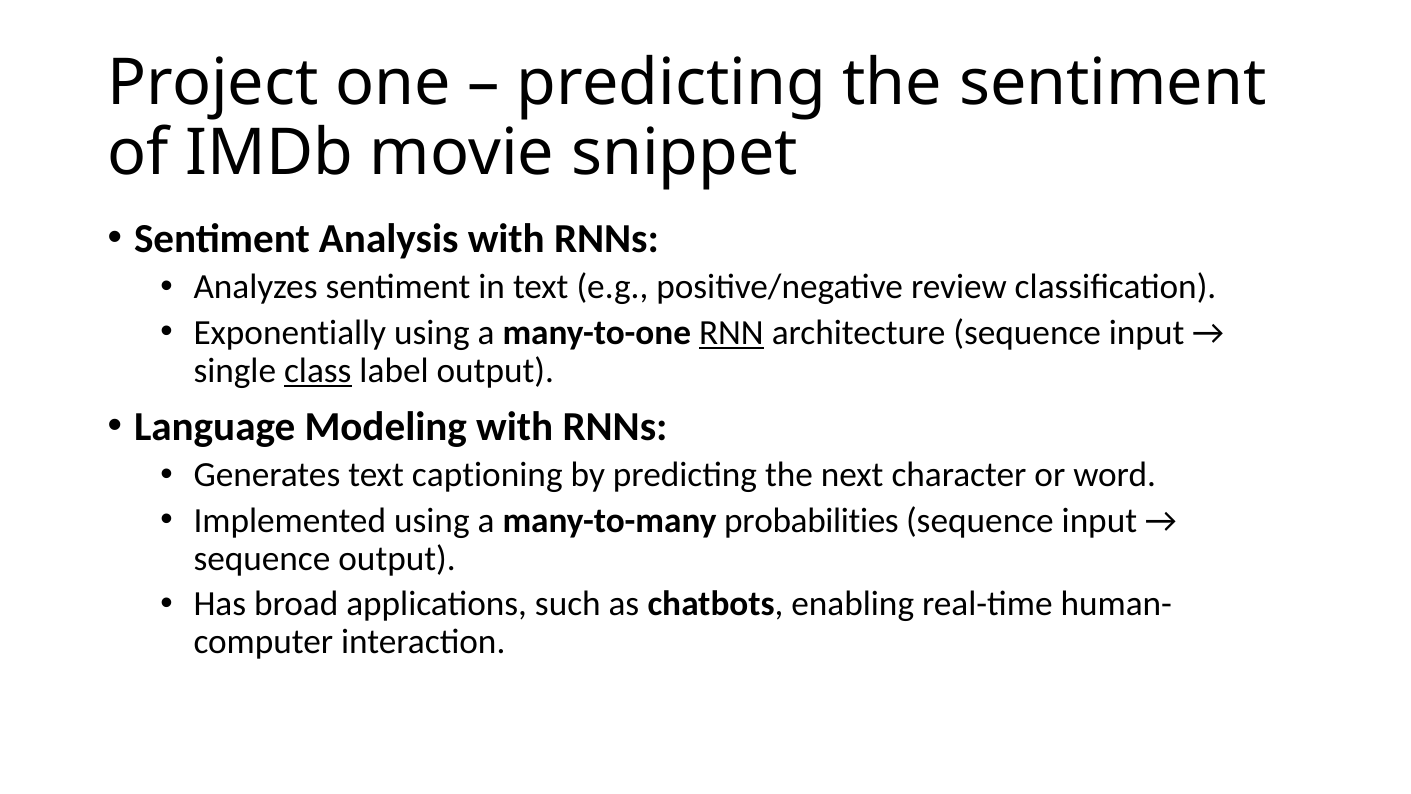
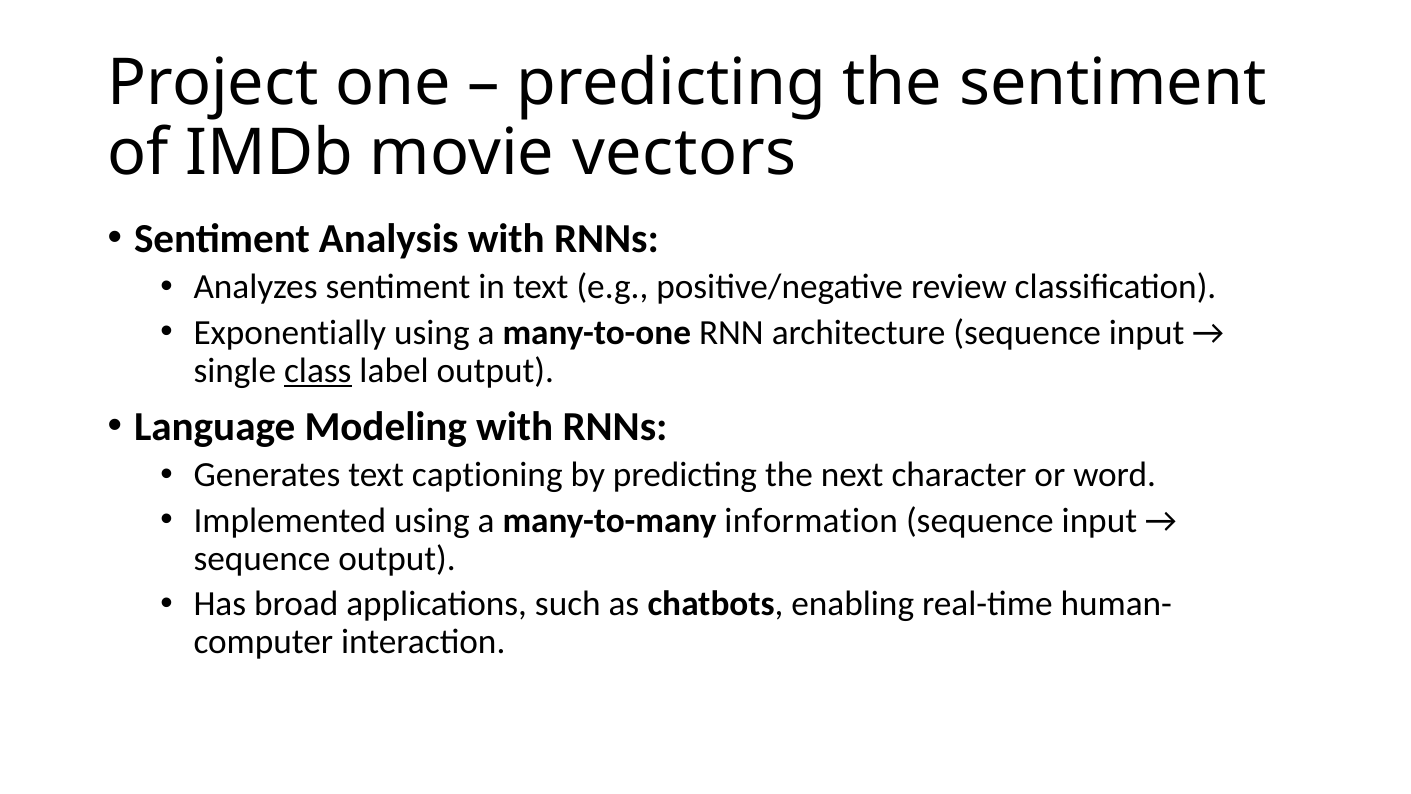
snippet: snippet -> vectors (684, 153)
RNN underline: present -> none (731, 333)
probabilities: probabilities -> information (811, 521)
